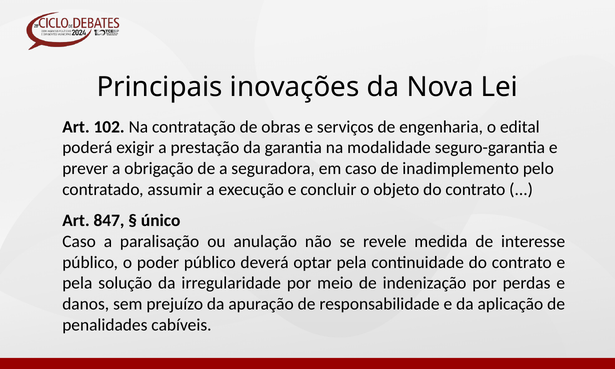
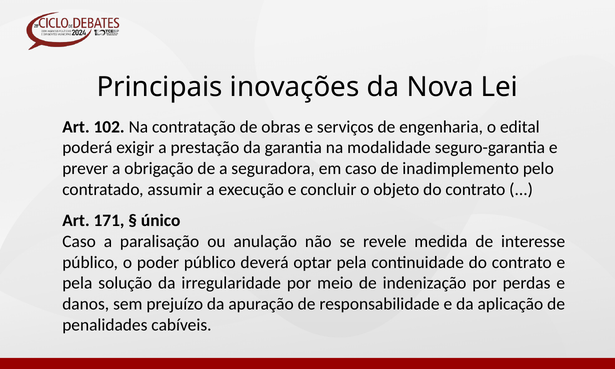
847: 847 -> 171 (109, 221)
